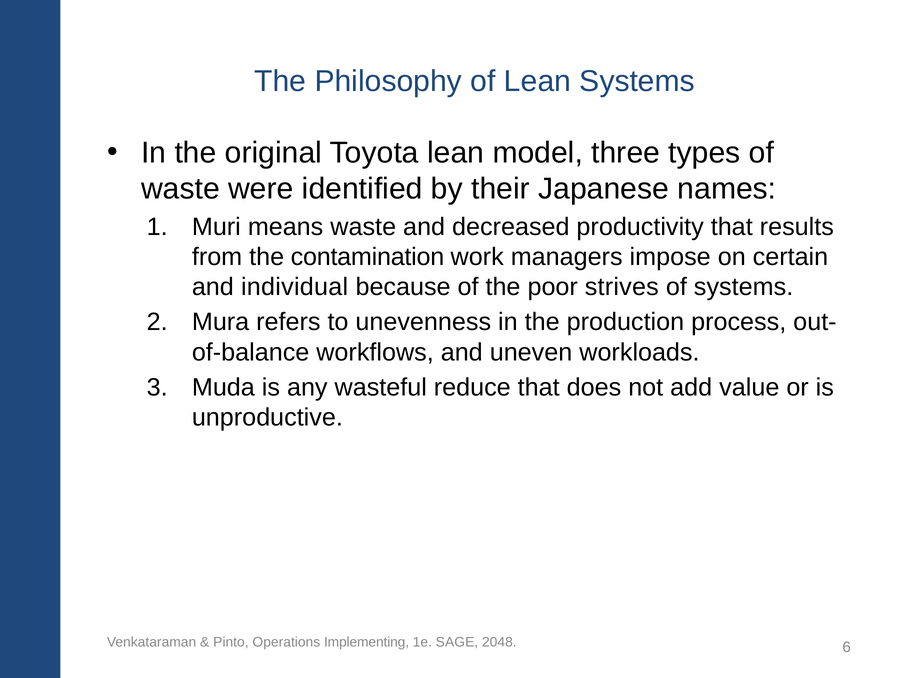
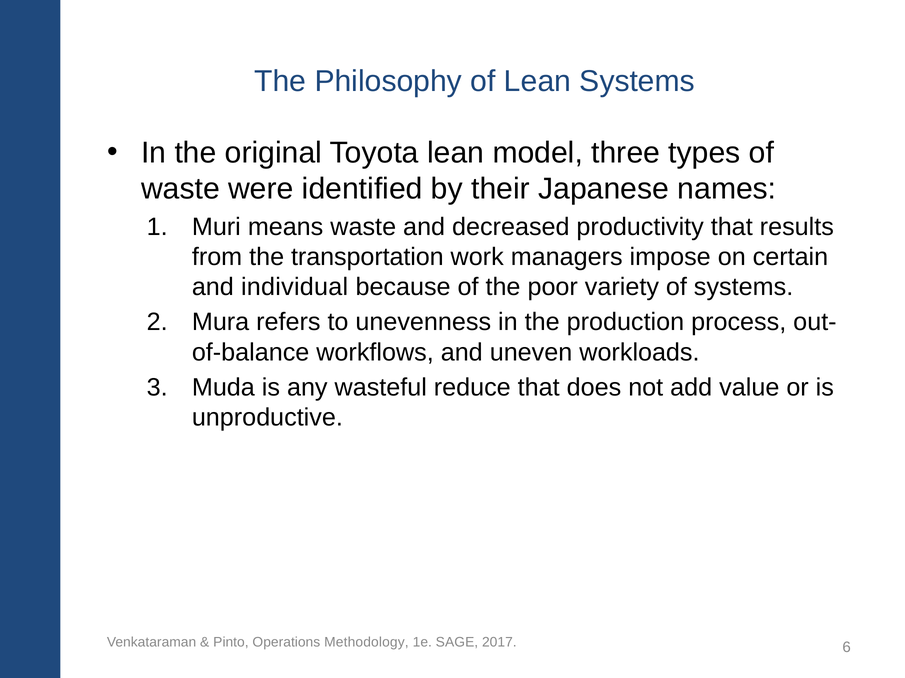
contamination: contamination -> transportation (367, 257)
strives: strives -> variety (622, 287)
Implementing: Implementing -> Methodology (366, 643)
2048: 2048 -> 2017 (499, 643)
